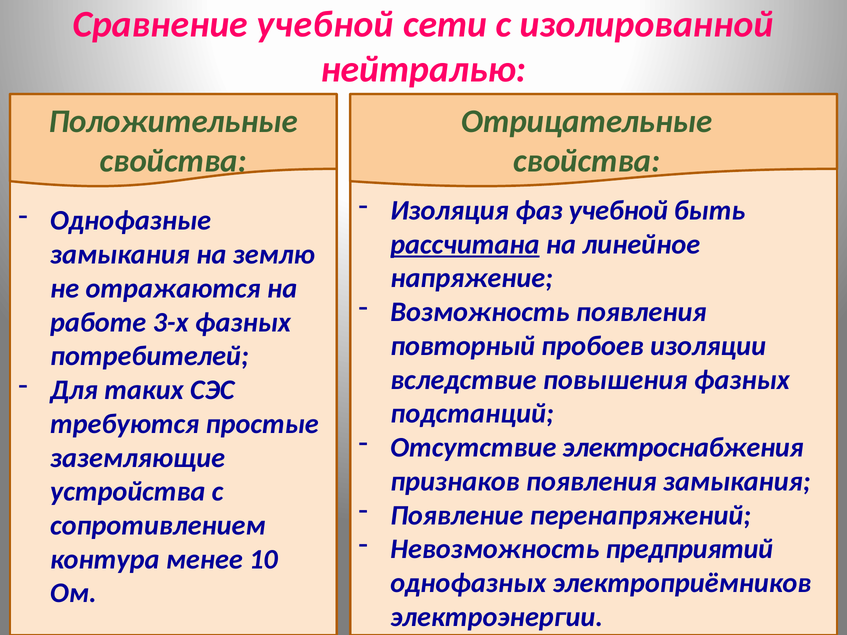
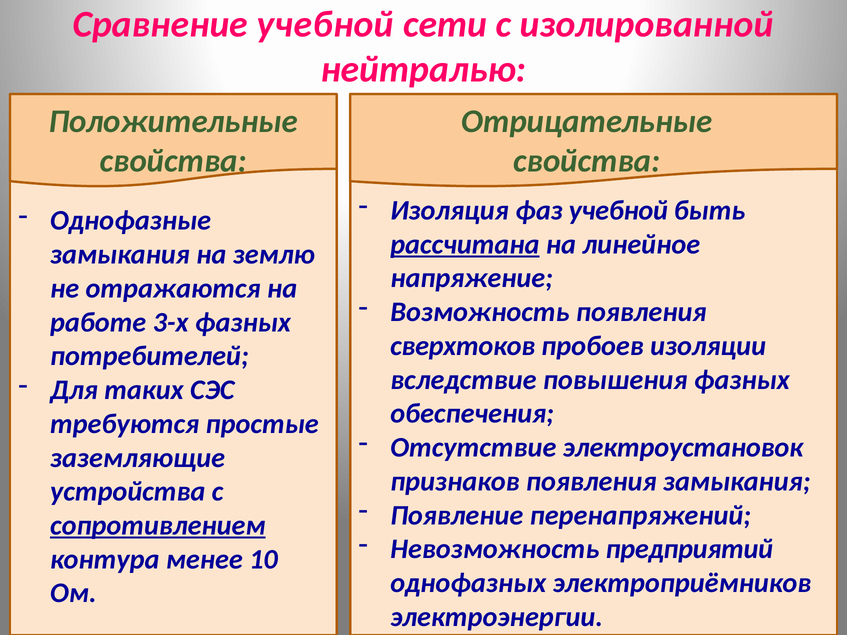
повторный: повторный -> сверхтоков (463, 346)
подстанций: подстанций -> обеспечения (472, 414)
электроснабжения: электроснабжения -> электроустановок (683, 448)
сопротивлением underline: none -> present (158, 526)
